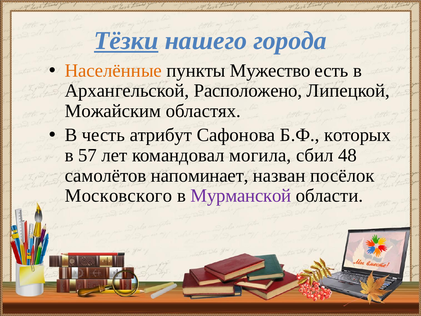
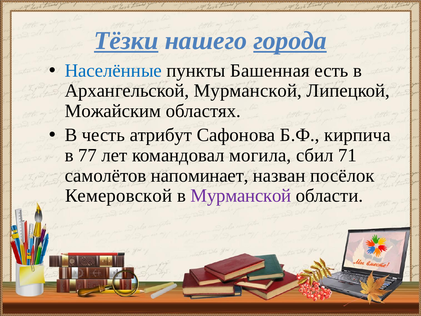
города underline: none -> present (290, 41)
Населённые colour: orange -> blue (113, 70)
Мужество: Мужество -> Башенная (270, 70)
Архангельской Расположено: Расположено -> Мурманской (248, 91)
которых: которых -> кирпича (357, 135)
57: 57 -> 77 (88, 155)
48: 48 -> 71 (348, 155)
Московского: Московского -> Кемеровской (119, 196)
